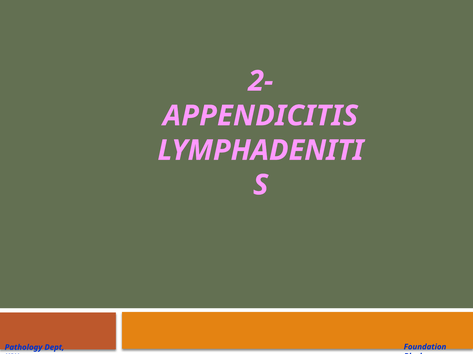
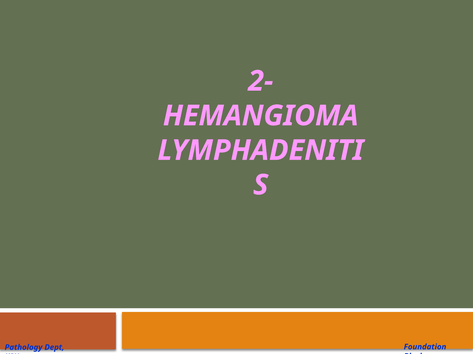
APPENDICITIS: APPENDICITIS -> HEMANGIOMA (261, 116)
